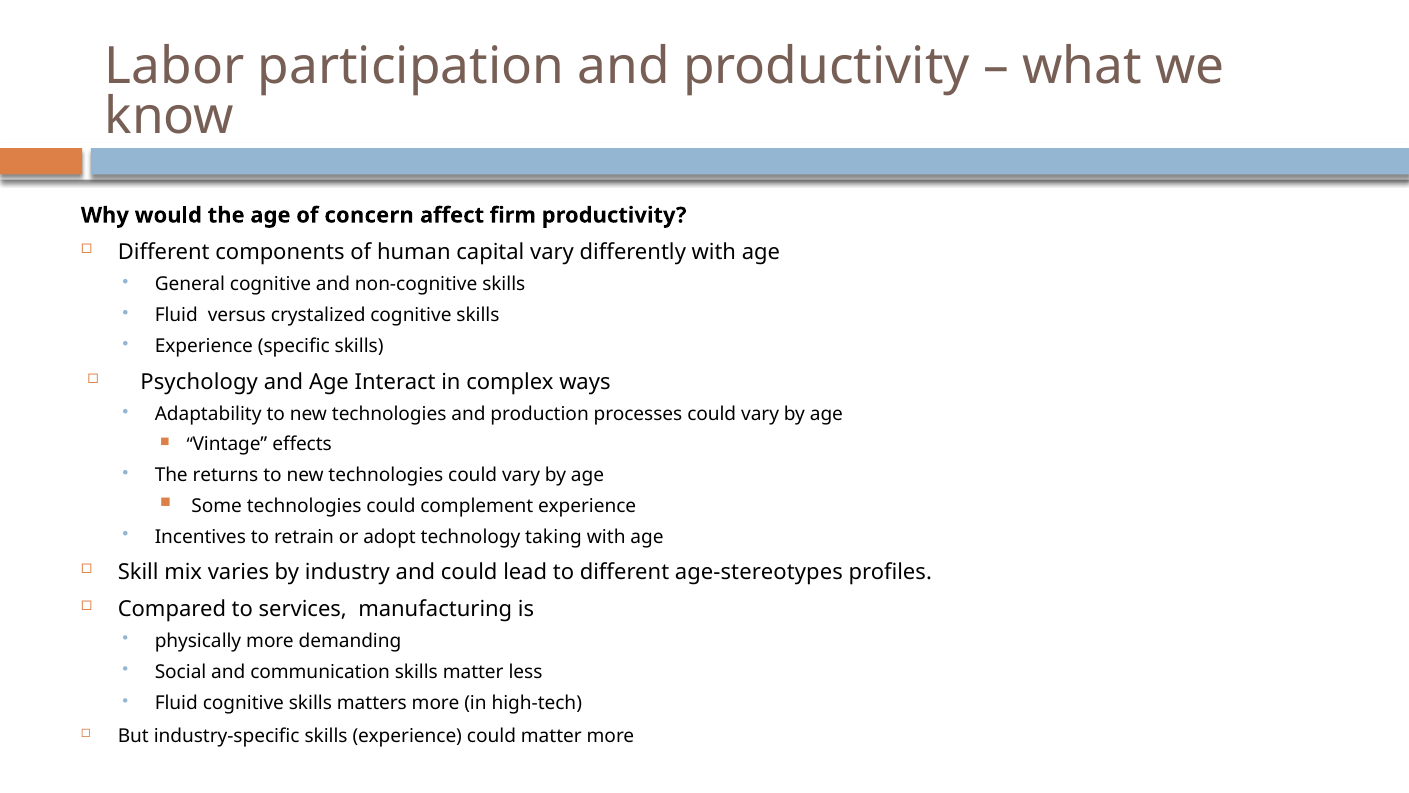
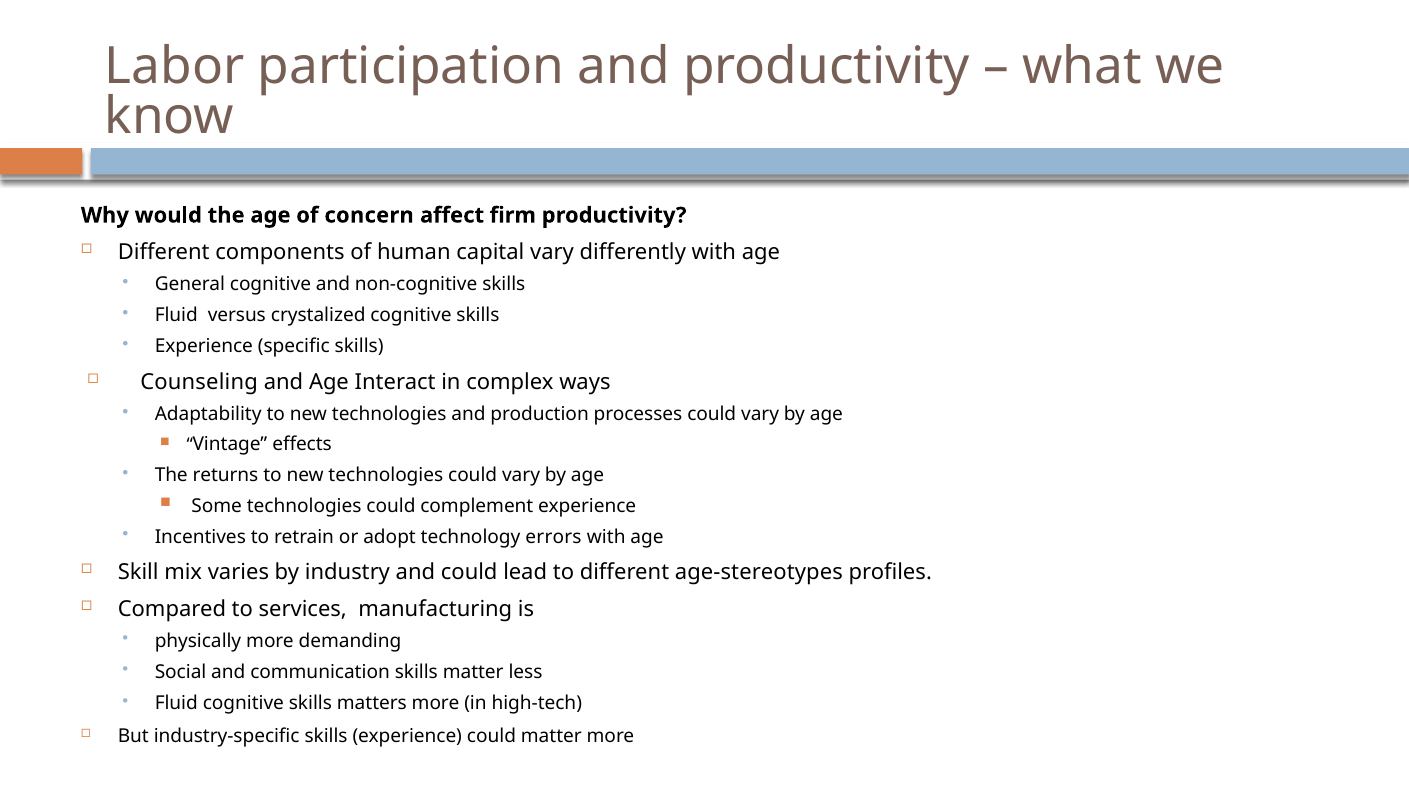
Psychology: Psychology -> Counseling (199, 382)
taking: taking -> errors (554, 537)
